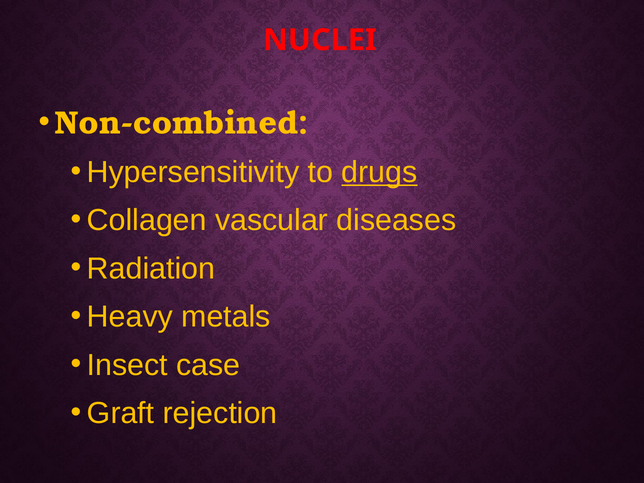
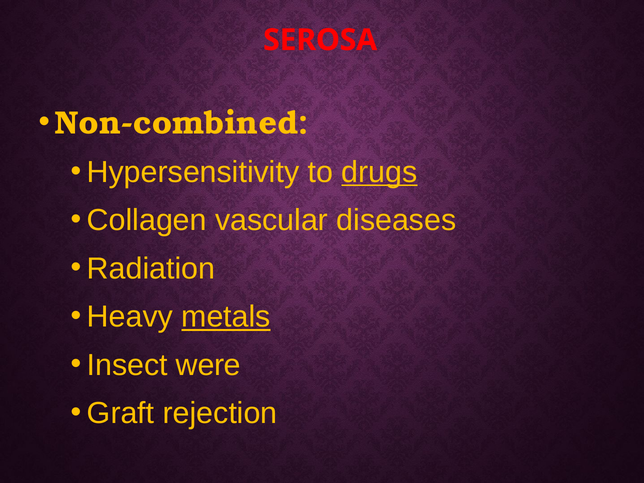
NUCLEI: NUCLEI -> SEROSA (320, 40)
metals underline: none -> present (226, 317)
case: case -> were (208, 365)
